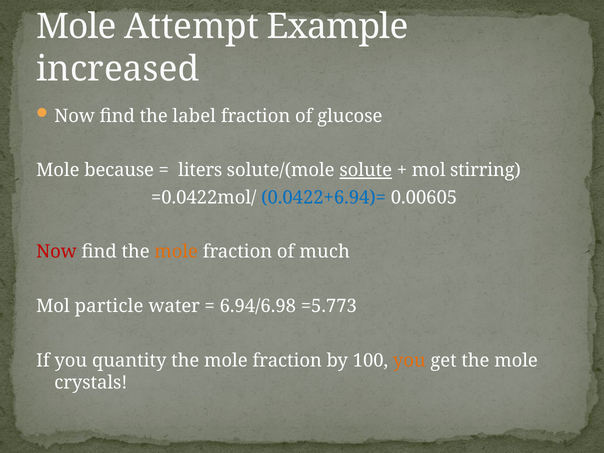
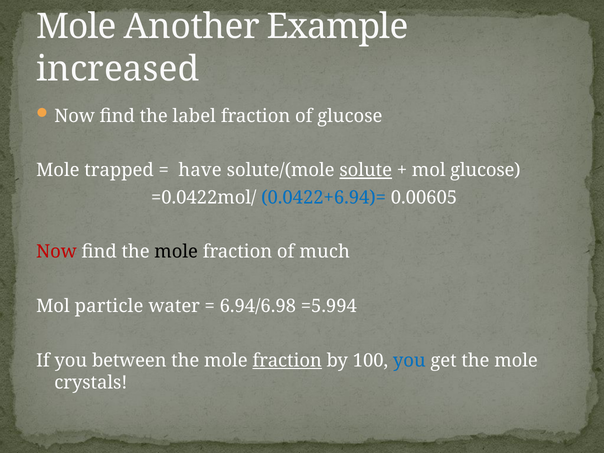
Attempt: Attempt -> Another (192, 27)
because: because -> trapped (119, 170)
liters: liters -> have (200, 170)
mol stirring: stirring -> glucose (485, 170)
mole colour: orange -> black (176, 252)
=5.773: =5.773 -> =5.994 (329, 306)
quantity: quantity -> between (129, 361)
fraction underline: none -> present (287, 361)
you colour: orange -> blue (409, 361)
